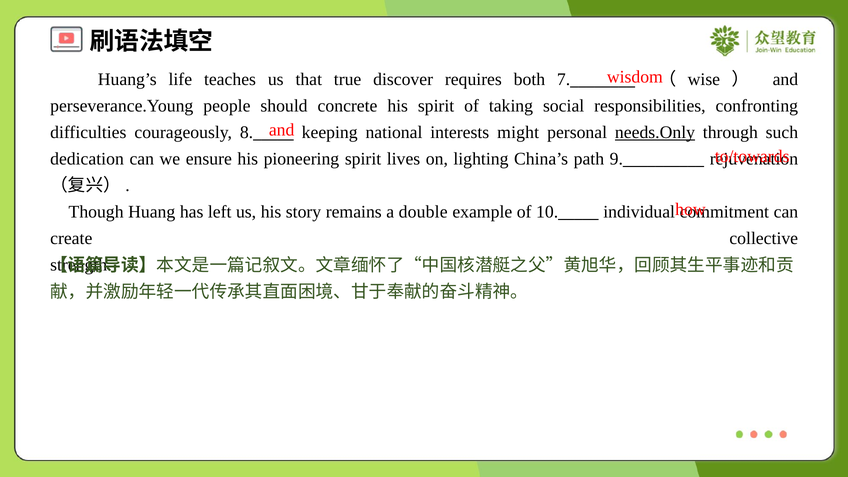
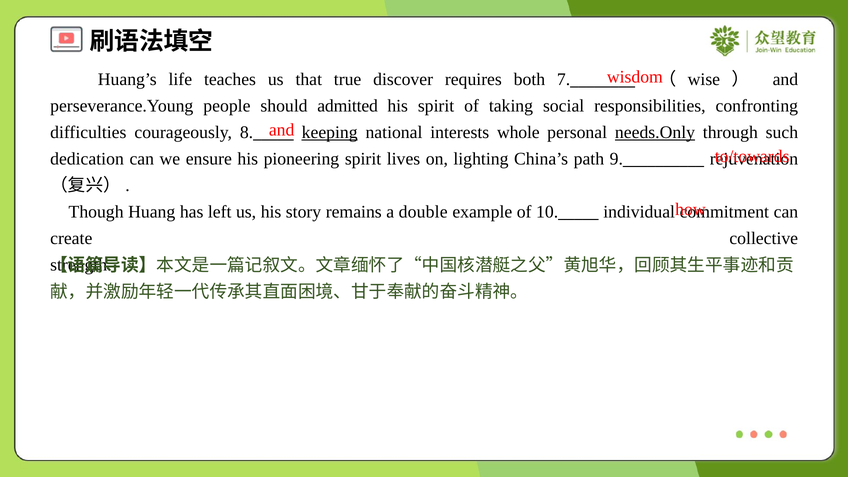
concrete: concrete -> admitted (348, 106)
keeping underline: none -> present (330, 132)
might: might -> whole (518, 132)
